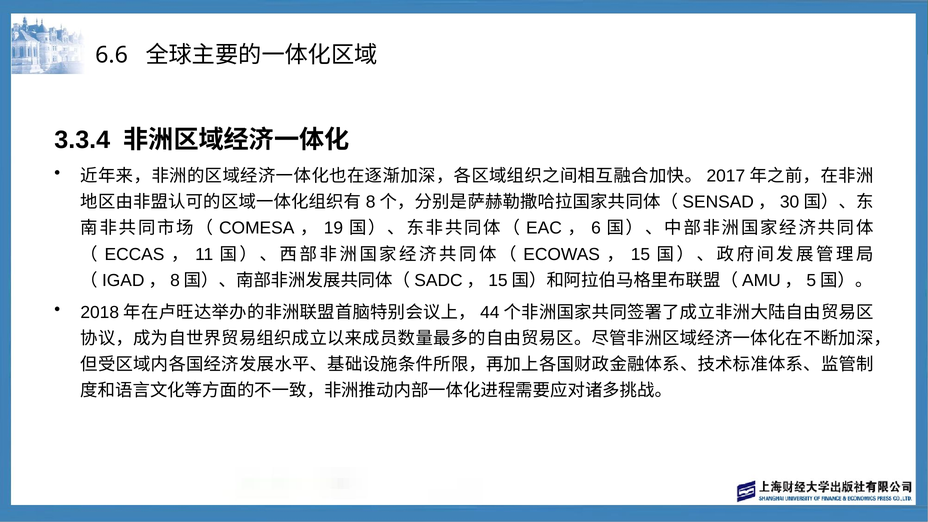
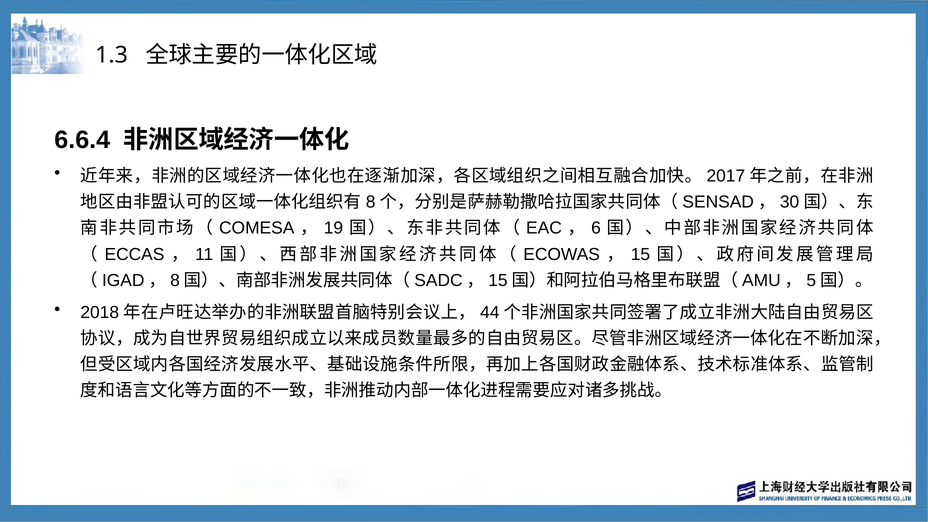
6.6: 6.6 -> 1.3 (112, 55)
3.3.4: 3.3.4 -> 6.6.4 (82, 140)
